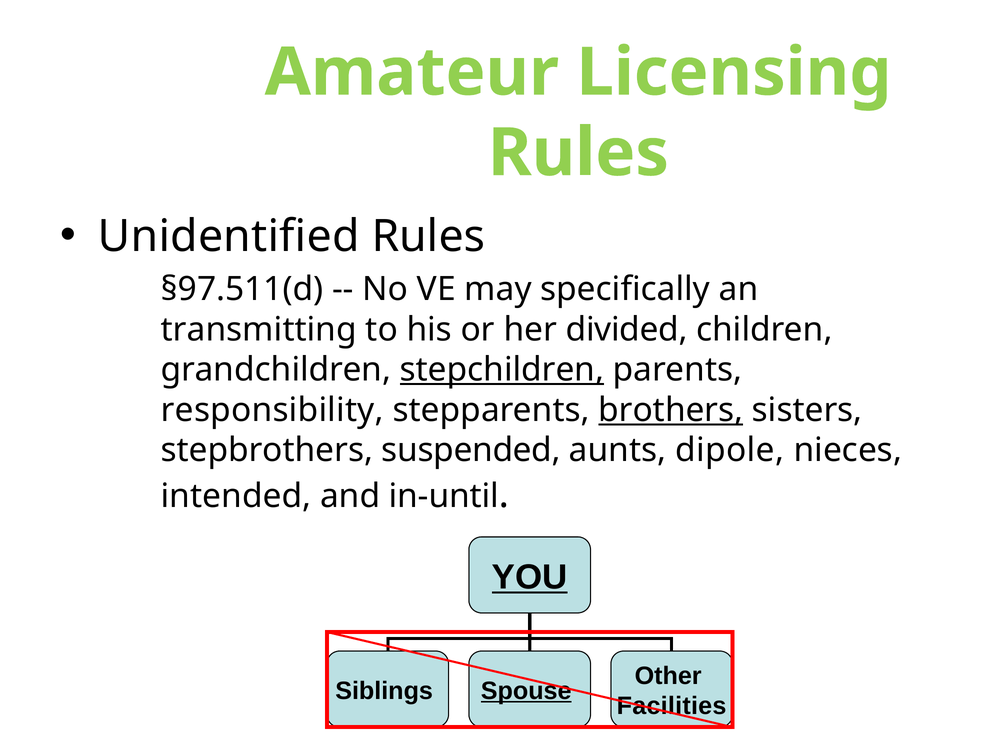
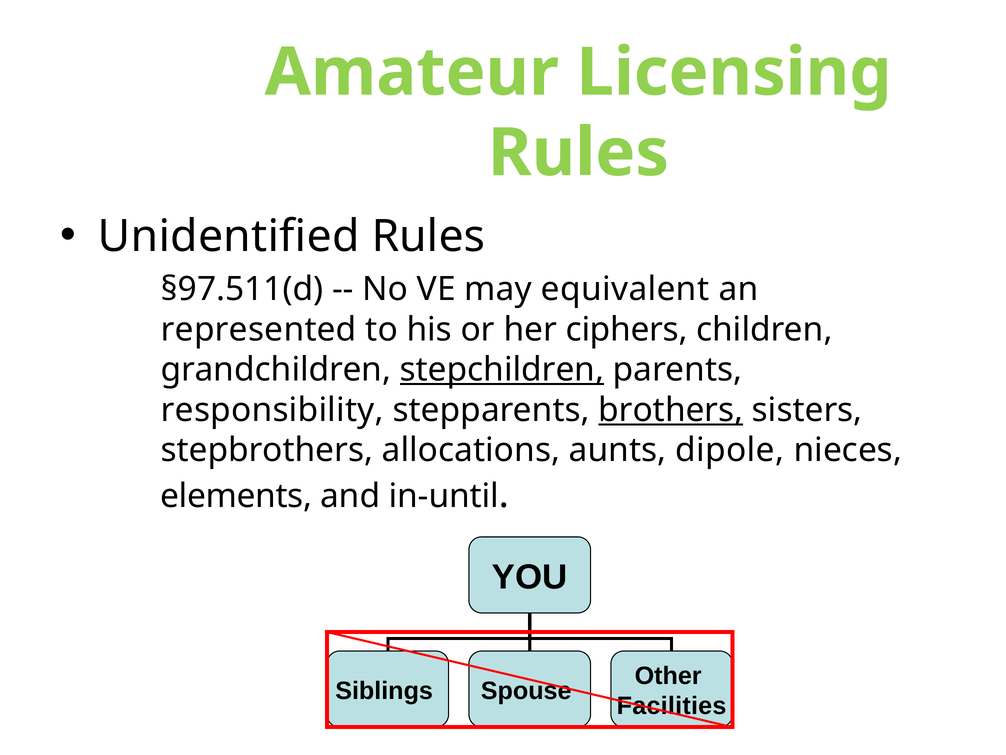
specifically: specifically -> equivalent (625, 289)
transmitting: transmitting -> represented (259, 329)
divided: divided -> ciphers (627, 329)
suspended: suspended -> allocations (471, 450)
intended: intended -> elements (236, 496)
YOU underline: present -> none (530, 577)
Spouse underline: present -> none (526, 690)
